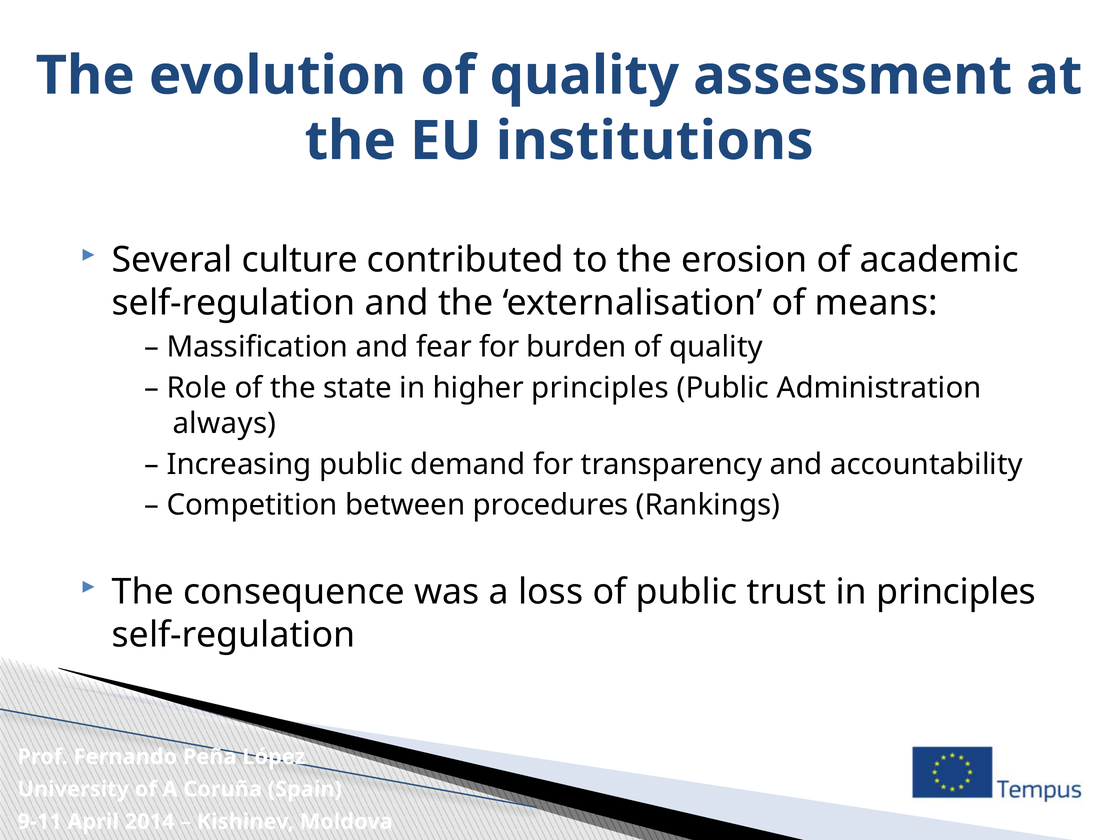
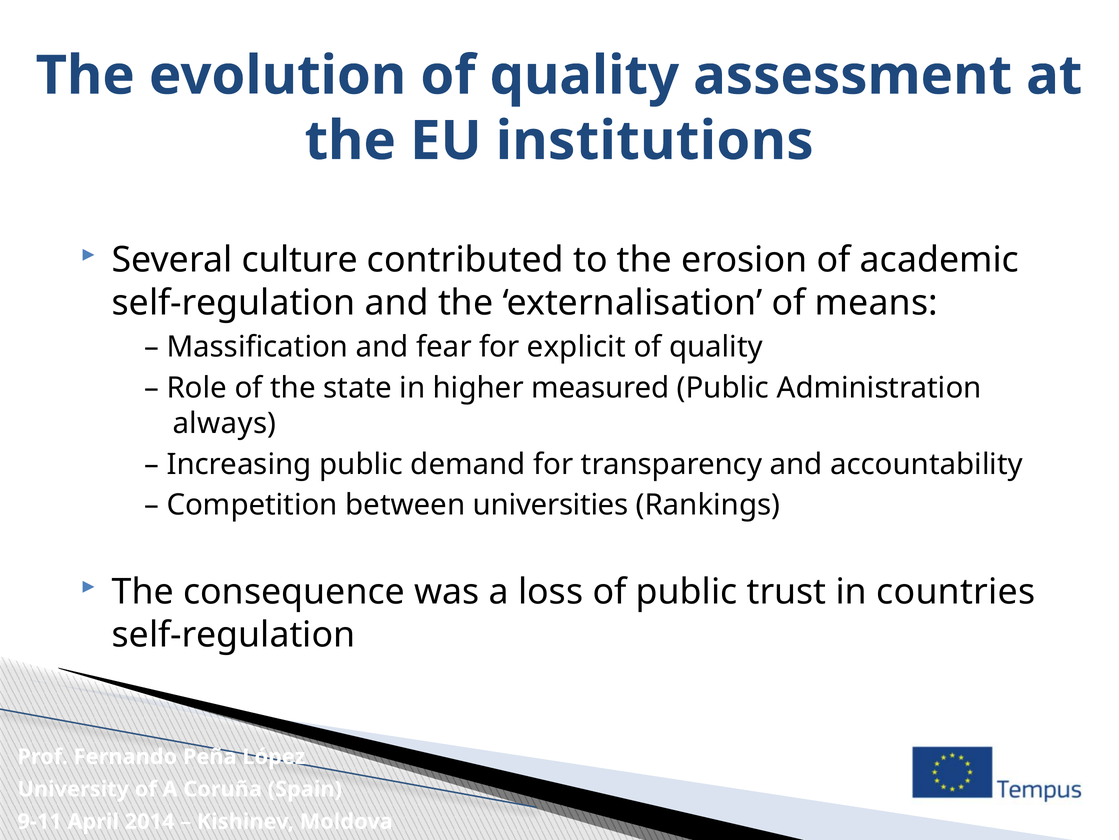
burden: burden -> explicit (576, 347)
higher principles: principles -> measured (600, 388)
procedures: procedures -> universities (551, 505)
in principles: principles -> countries (956, 591)
